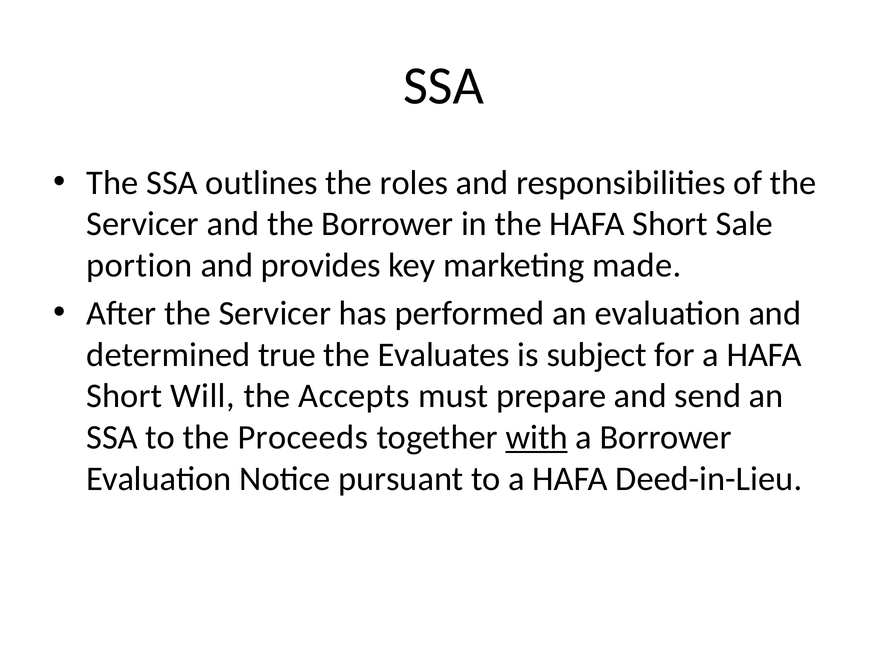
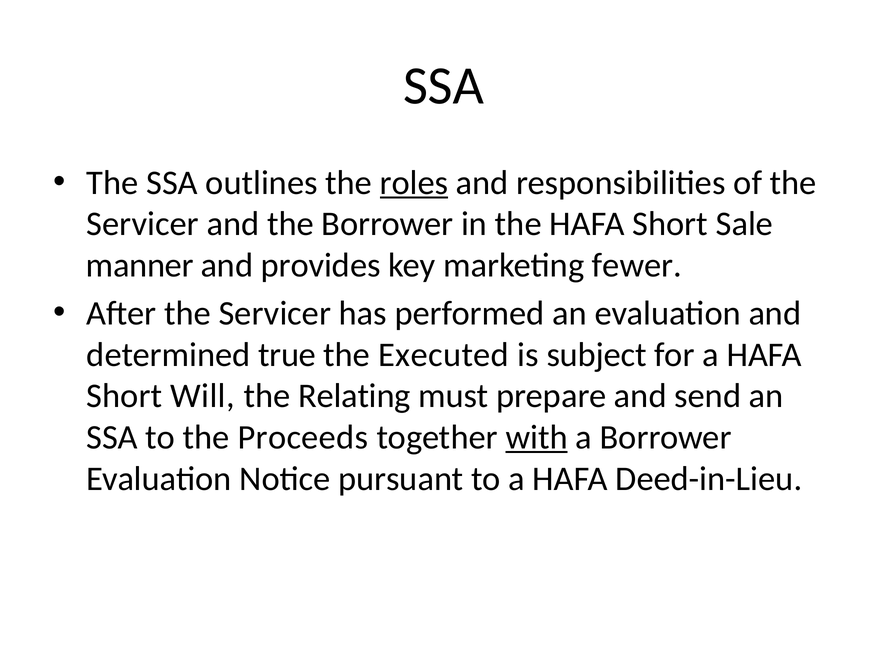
roles underline: none -> present (414, 183)
portion: portion -> manner (140, 265)
made: made -> fewer (637, 265)
Evaluates: Evaluates -> Executed (444, 355)
Accepts: Accepts -> Relating (354, 396)
